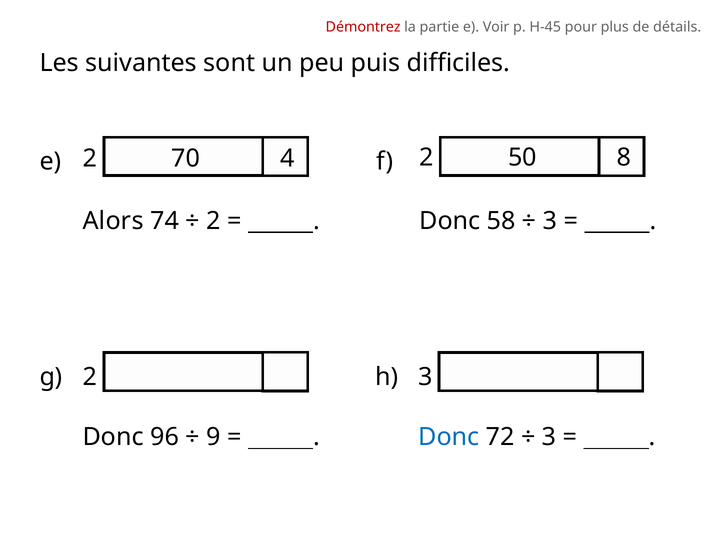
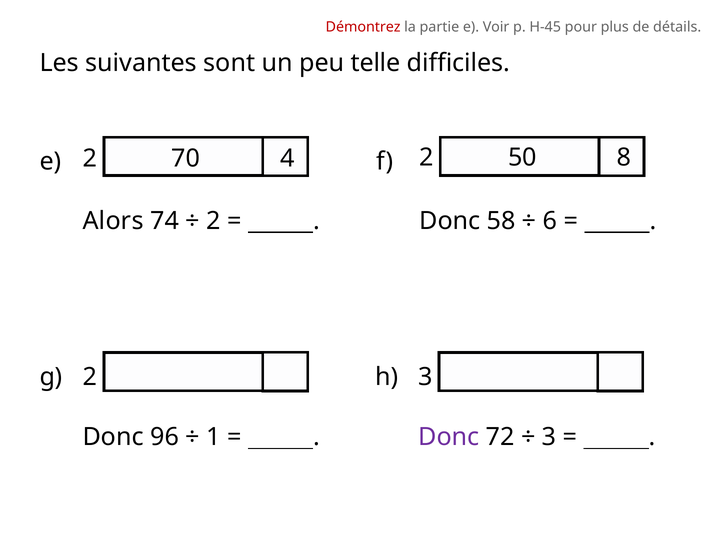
puis: puis -> telle (376, 63)
3: 3 -> 6 (550, 221)
9: 9 -> 1 (213, 437)
Donc colour: blue -> purple (449, 437)
